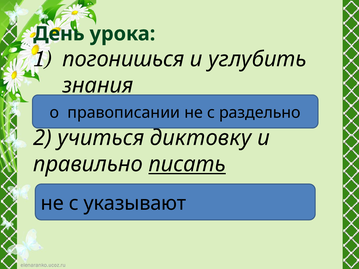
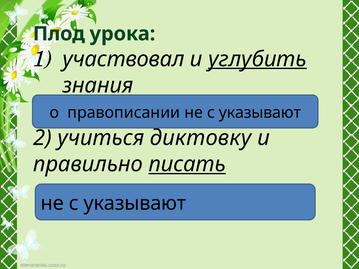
День: День -> Плод (59, 34)
погонишься: погонишься -> участвовал (123, 59)
углубить underline: none -> present (257, 59)
правописании не с раздельно: раздельно -> указывают (260, 113)
